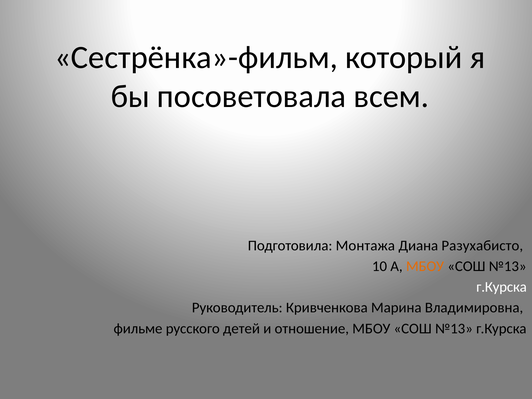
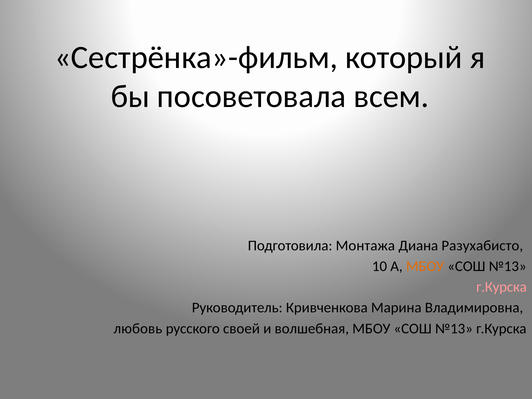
г.Курска colour: white -> pink (502, 287)
фильме: фильме -> любовь (138, 328)
детей: детей -> своей (241, 328)
отношение: отношение -> волшебная (312, 328)
